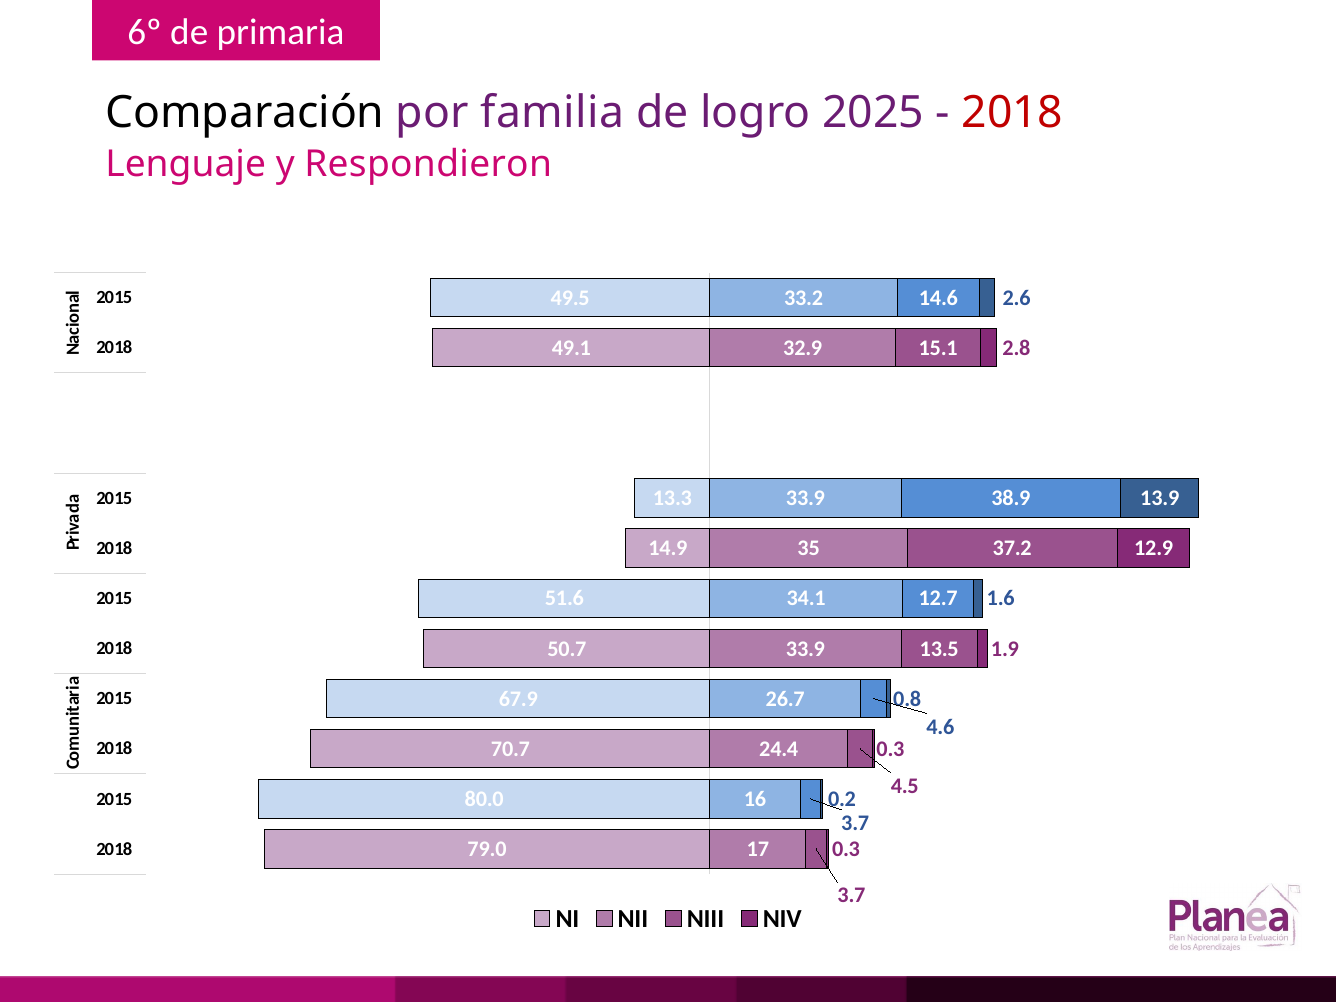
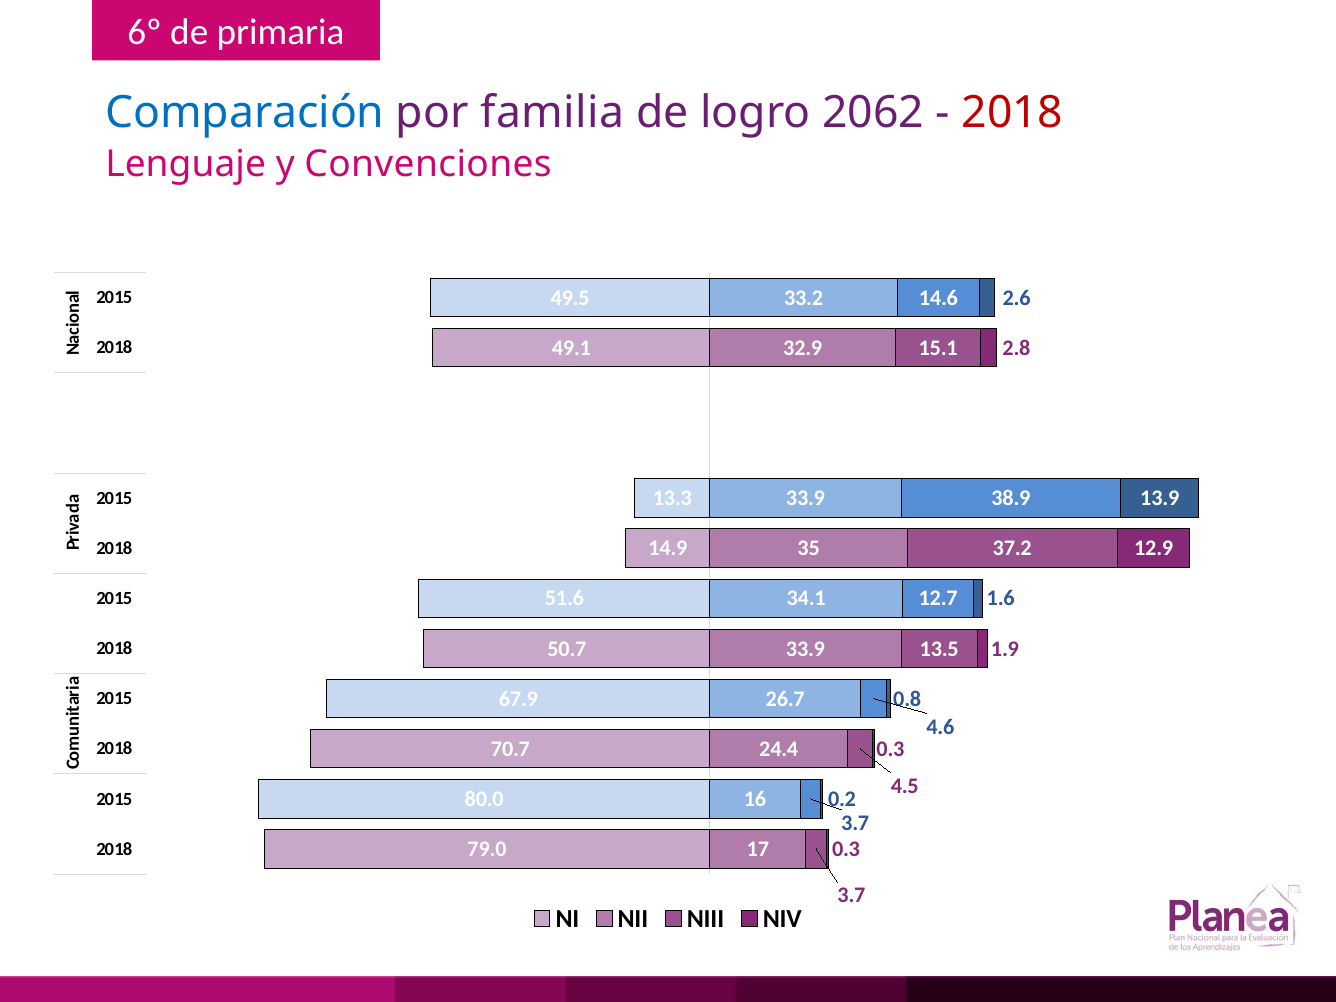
Comparación colour: black -> blue (245, 113)
2025: 2025 -> 2062 (873, 113)
Respondieron: Respondieron -> Convenciones (428, 164)
